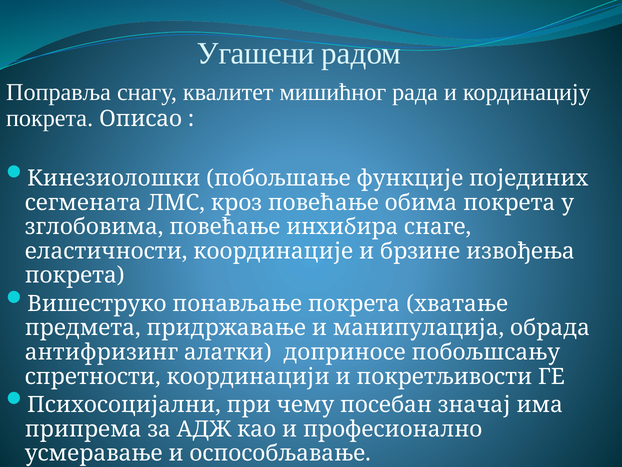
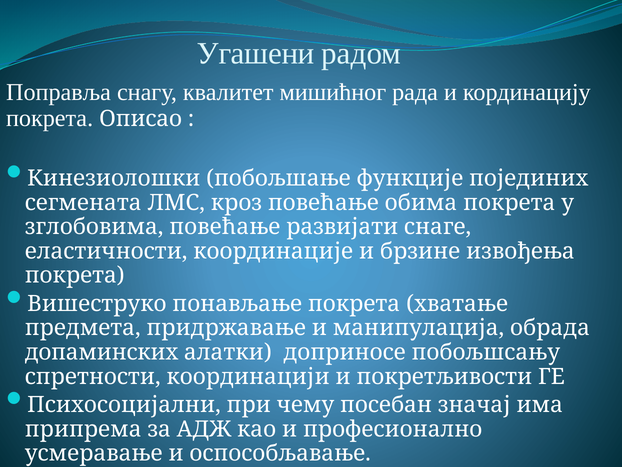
инхибира: инхибира -> развијати (342, 227)
антифризинг: антифризинг -> допаминских (102, 352)
